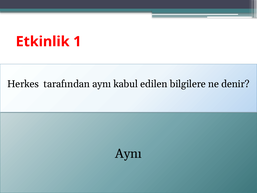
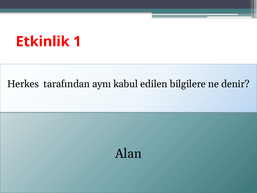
Aynı: Aynı -> Alan (128, 154)
